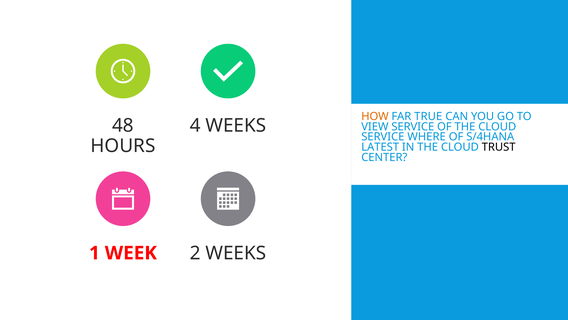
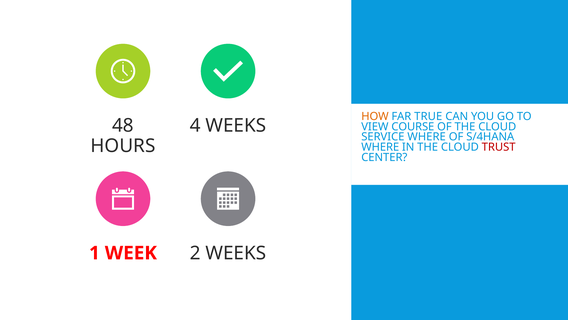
VIEW SERVICE: SERVICE -> COURSE (413, 126)
LATEST: LATEST -> WHERE (380, 147)
TRUST colour: black -> red (499, 147)
